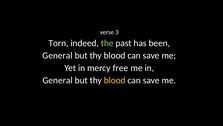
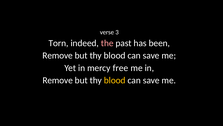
the colour: light green -> pink (107, 43)
General: General -> Remove (58, 55)
General: General -> Remove (58, 80)
